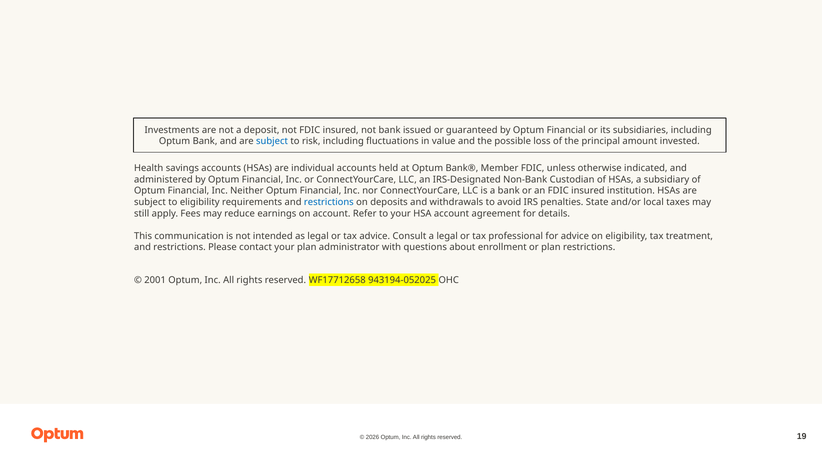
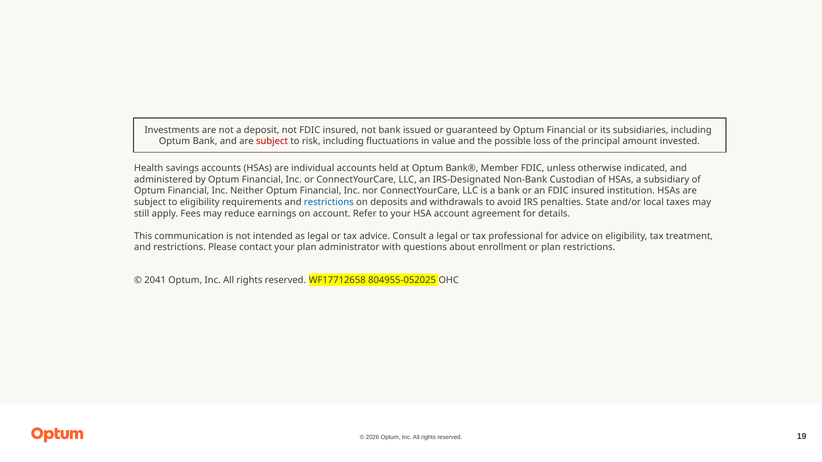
subject colour: blue -> red (272, 141)
2001: 2001 -> 2041 (155, 281)
943194-052025: 943194-052025 -> 804955-052025 (402, 281)
